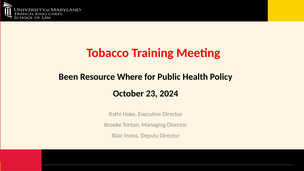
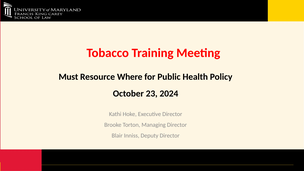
Been: Been -> Must (68, 77)
